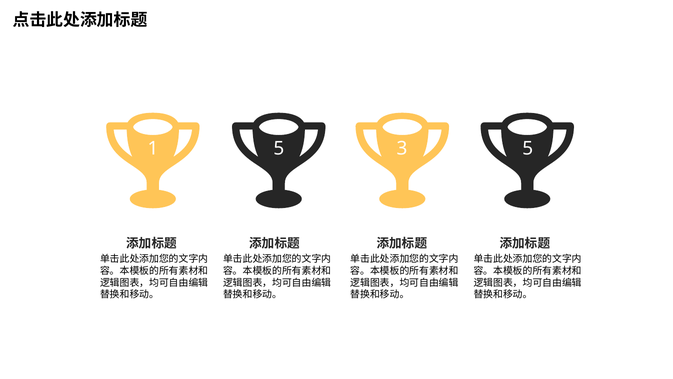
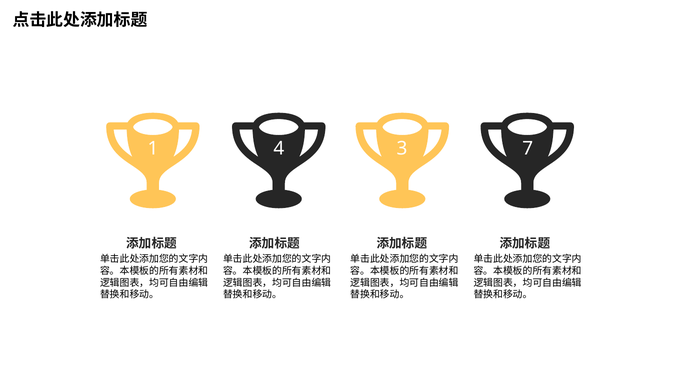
1 5: 5 -> 4 (279, 148)
3 5: 5 -> 7 (528, 148)
